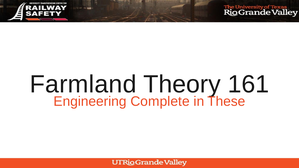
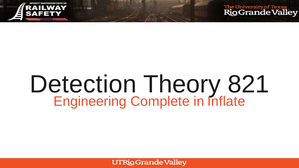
Farmland: Farmland -> Detection (83, 84)
161: 161 -> 821 (248, 84)
These: These -> Inflate (226, 101)
